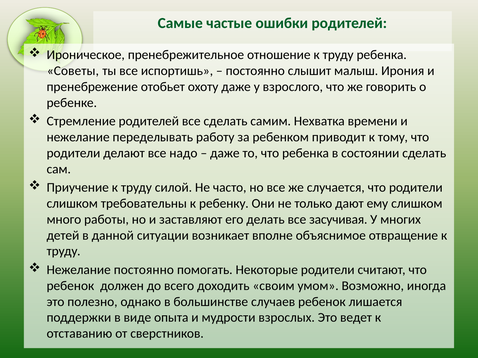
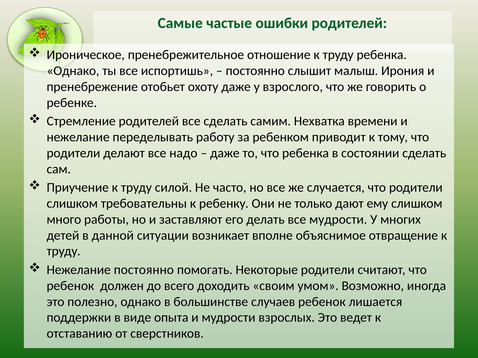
Советы: Советы -> Однако (73, 71)
все засучивая: засучивая -> мудрости (338, 220)
